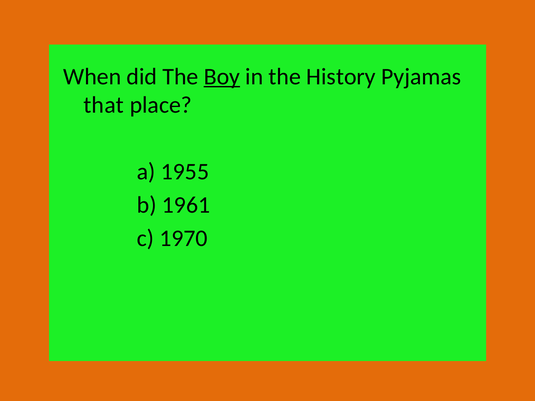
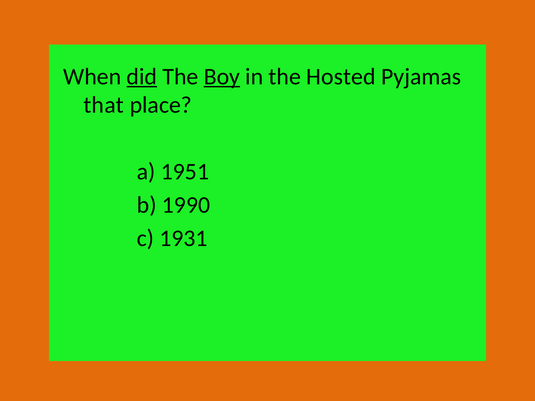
did underline: none -> present (142, 77)
History: History -> Hosted (341, 77)
1955: 1955 -> 1951 (185, 172)
1961: 1961 -> 1990 (186, 205)
1970: 1970 -> 1931 (184, 238)
